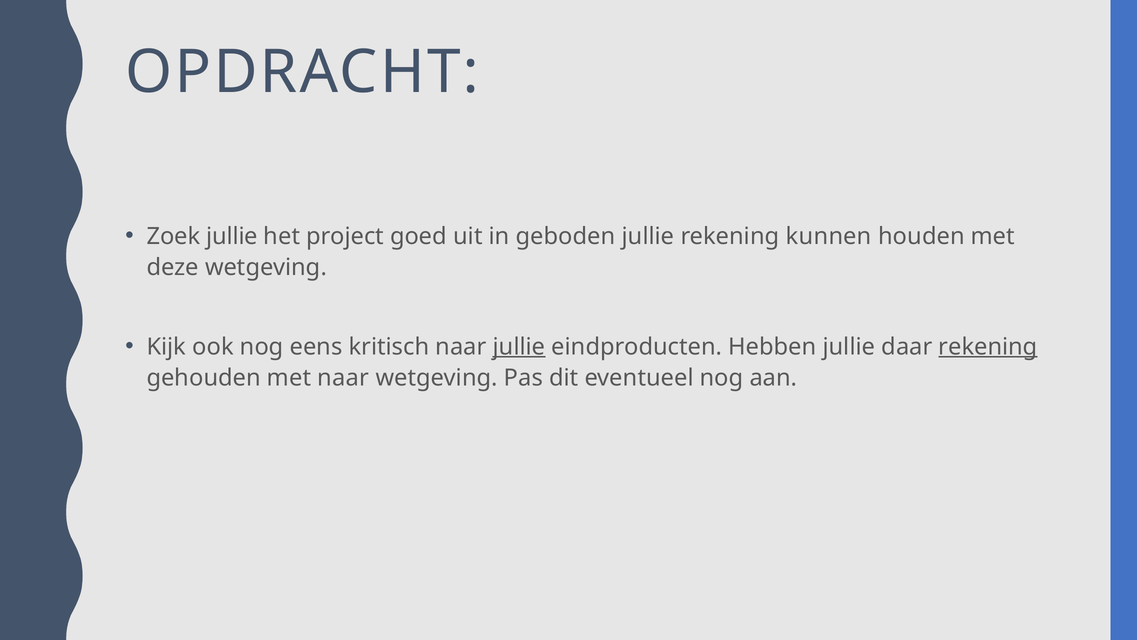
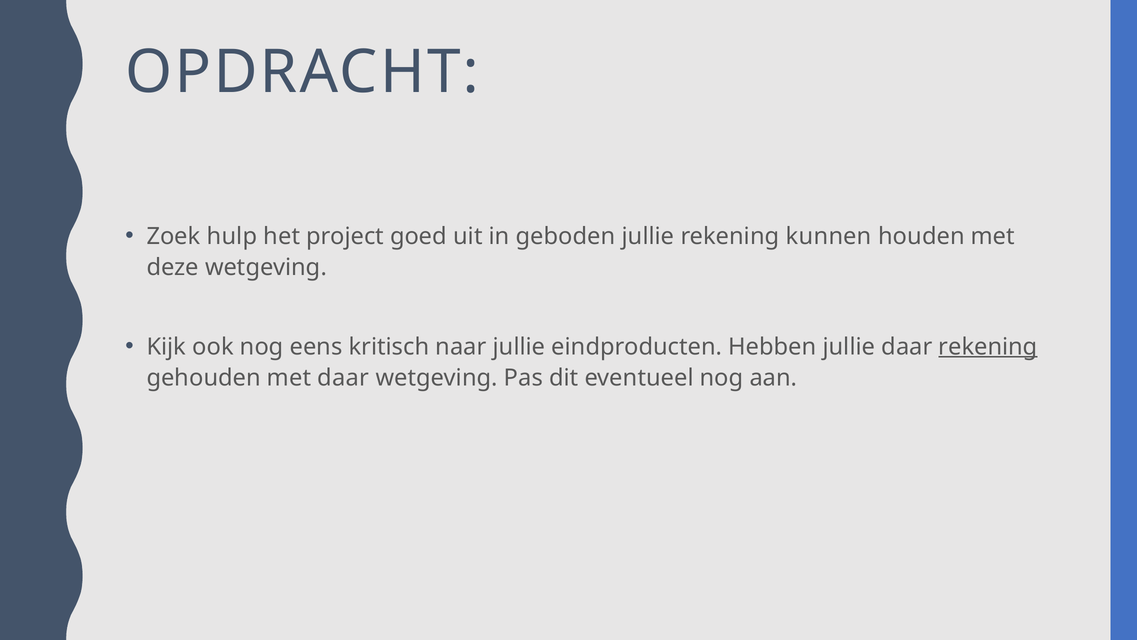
Zoek jullie: jullie -> hulp (232, 236)
jullie underline: present -> none (519, 347)
met naar: naar -> daar (343, 378)
